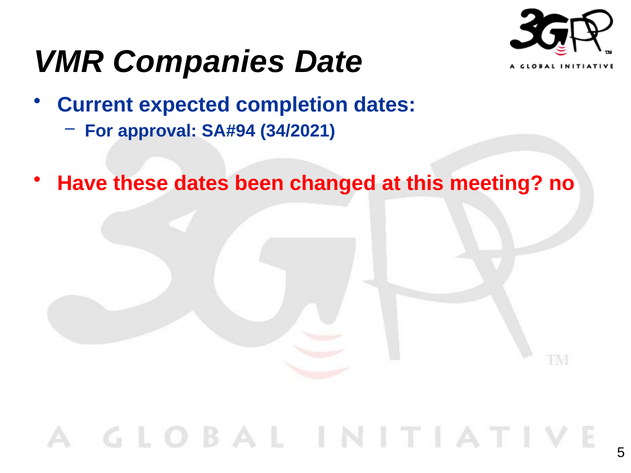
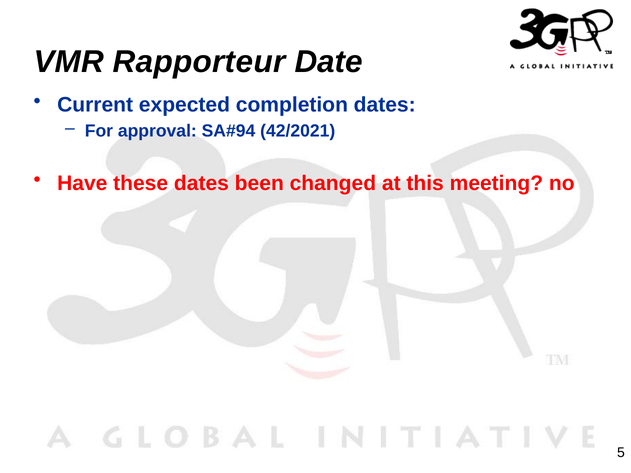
Companies: Companies -> Rapporteur (199, 62)
34/2021: 34/2021 -> 42/2021 (298, 131)
